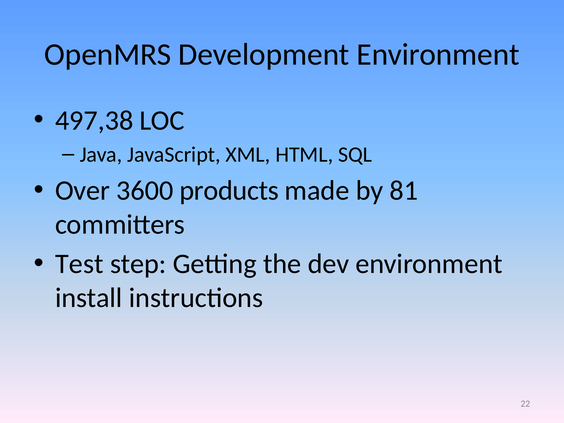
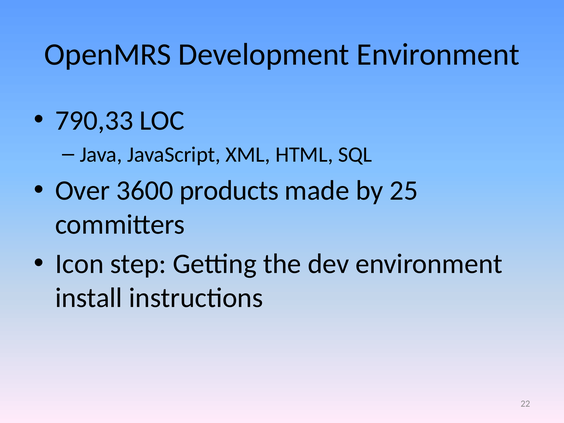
497,38: 497,38 -> 790,33 (94, 120)
81: 81 -> 25 (404, 191)
Test: Test -> Icon (79, 264)
